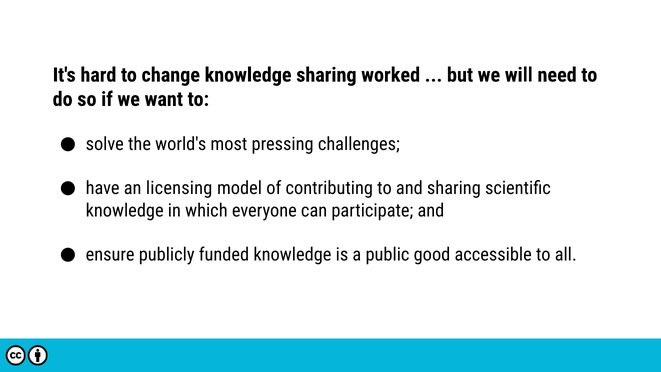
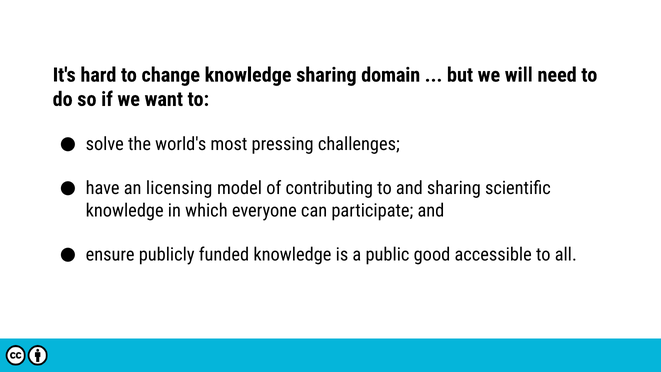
worked: worked -> domain (391, 75)
